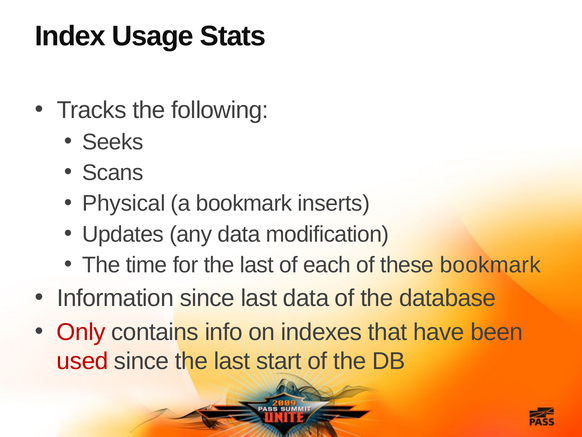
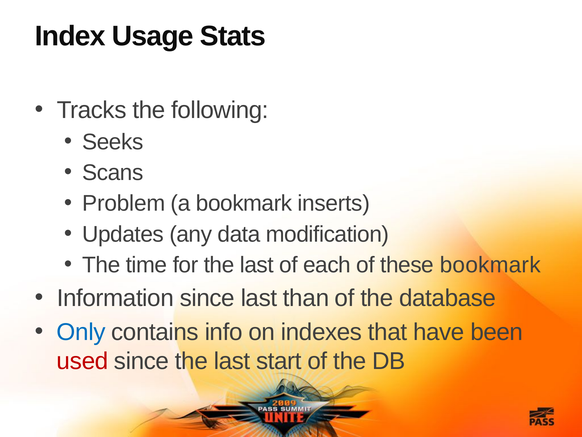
Physical: Physical -> Problem (124, 203)
last data: data -> than (306, 298)
Only colour: red -> blue (81, 332)
